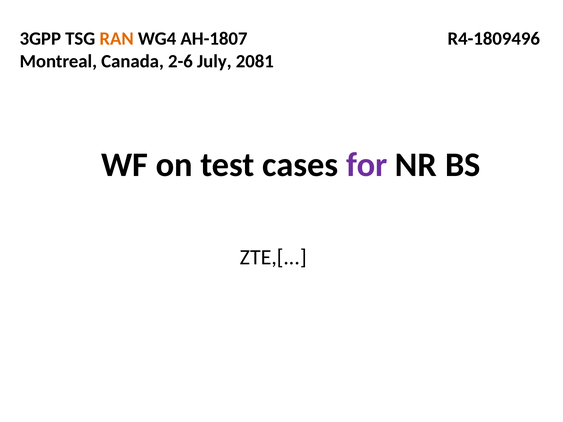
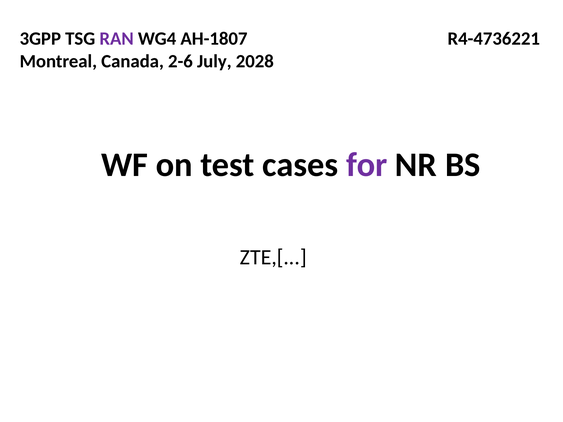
RAN colour: orange -> purple (117, 39)
R4-1809496: R4-1809496 -> R4-4736221 (494, 39)
2081: 2081 -> 2028 (255, 61)
